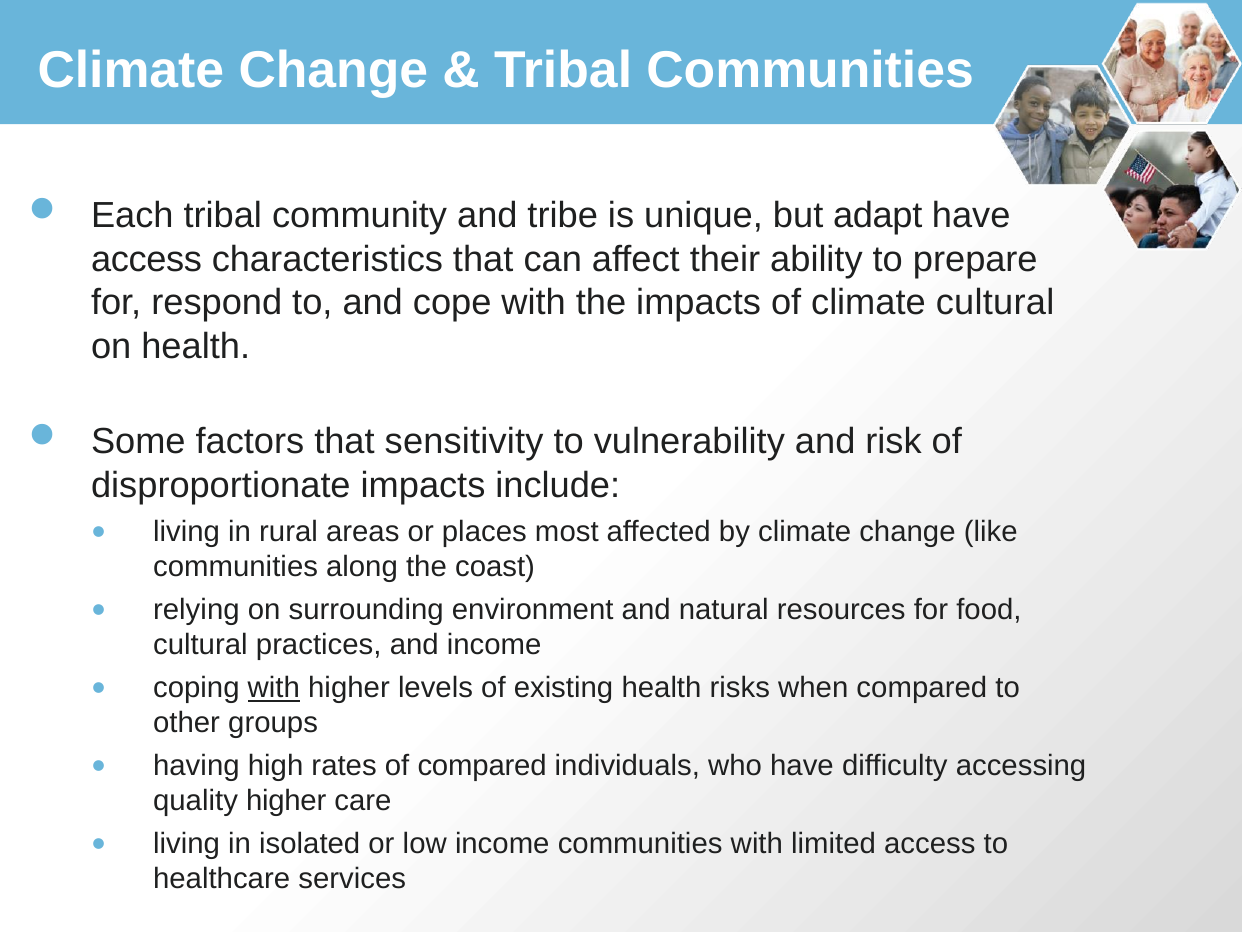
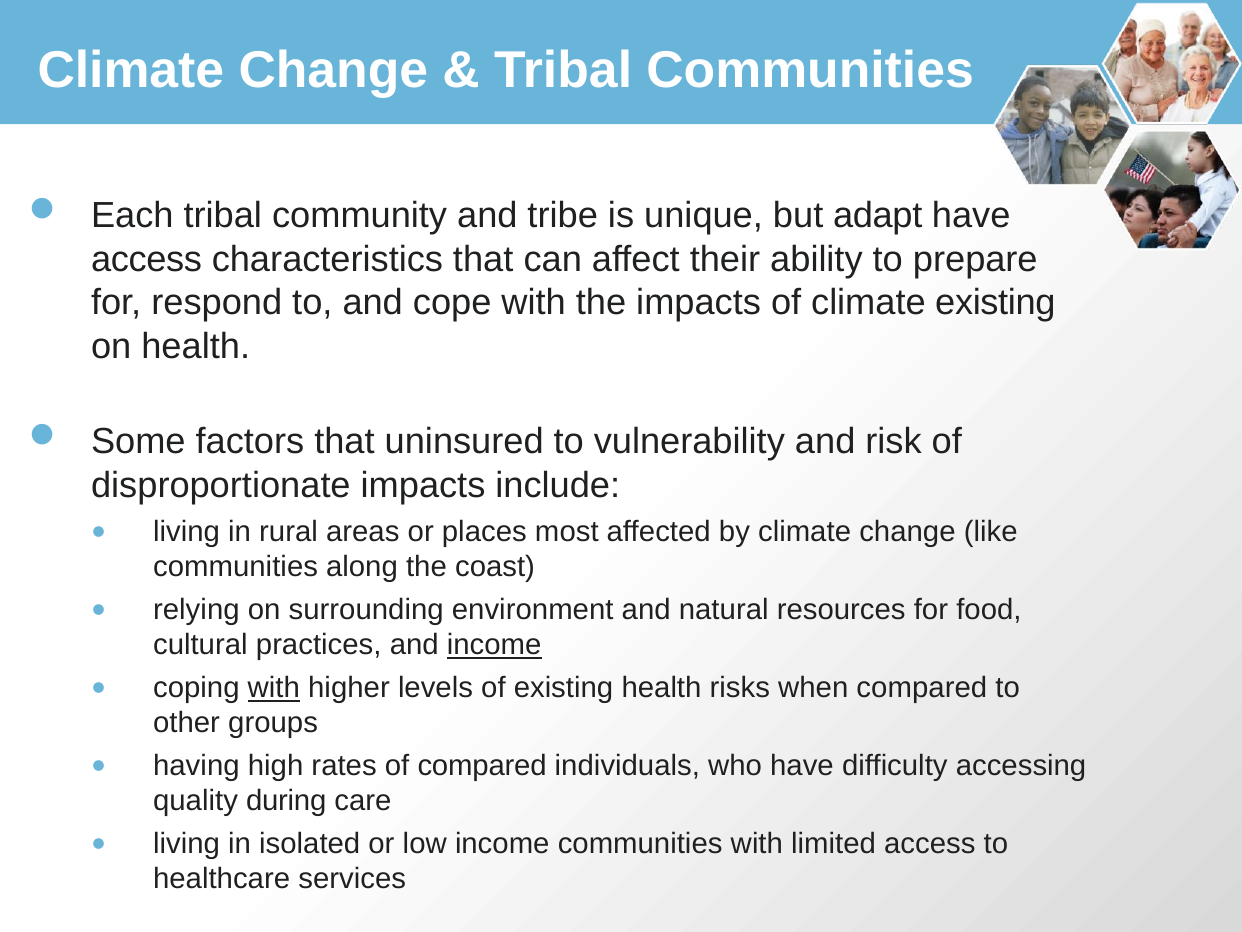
climate cultural: cultural -> existing (995, 302)
sensitivity: sensitivity -> uninsured (464, 442)
income underline: none -> present (494, 645)
quality higher: higher -> during (286, 801)
